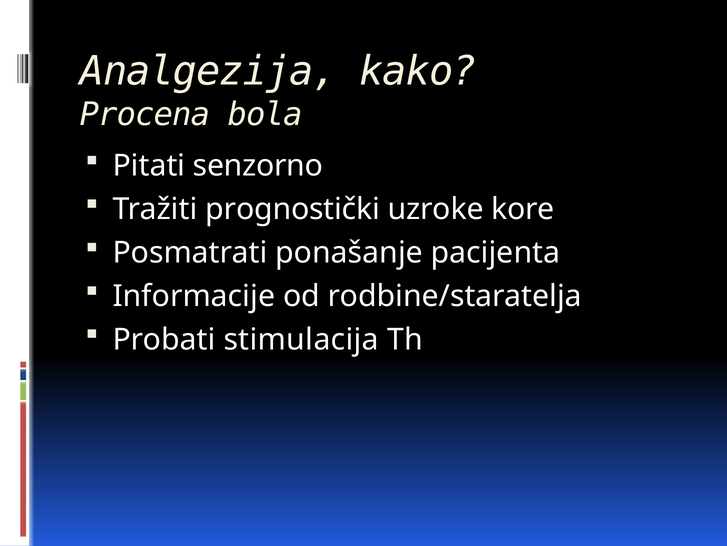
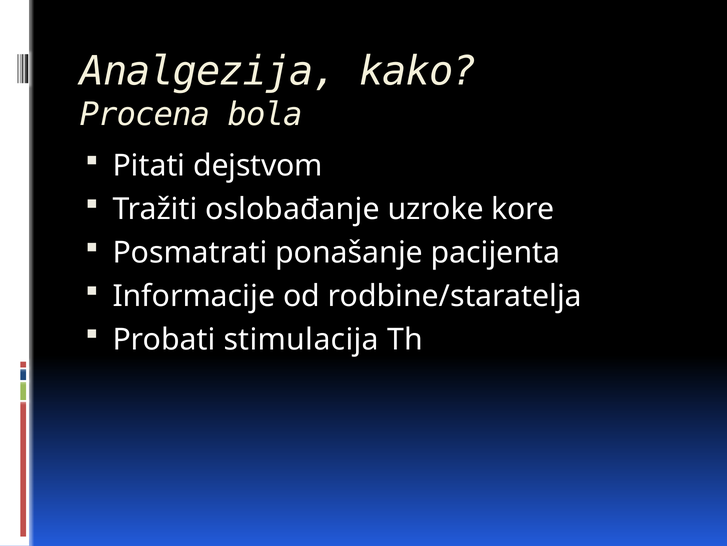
senzorno: senzorno -> dejstvom (258, 166)
prognostički: prognostički -> oslobađanje (292, 209)
